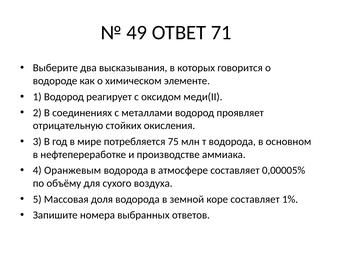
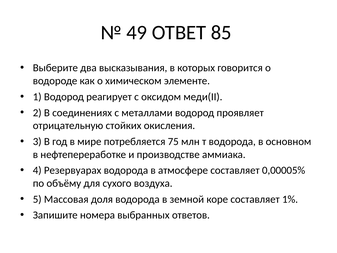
71: 71 -> 85 (221, 33)
Оранжевым: Оранжевым -> Резервуарах (73, 170)
